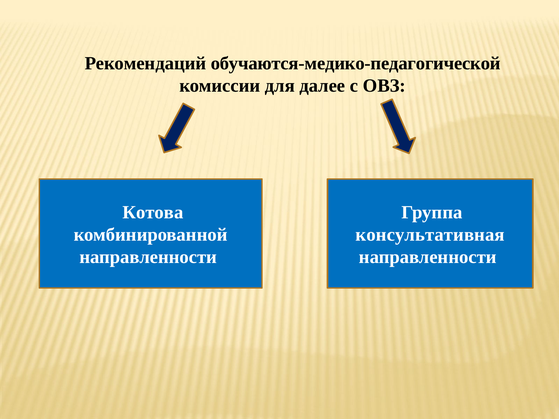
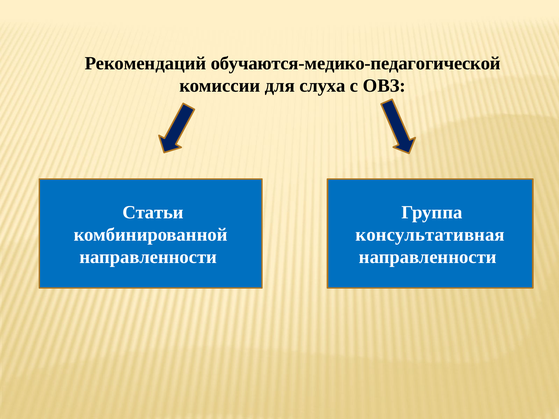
далее: далее -> слуха (322, 86)
Котова: Котова -> Статьи (153, 213)
